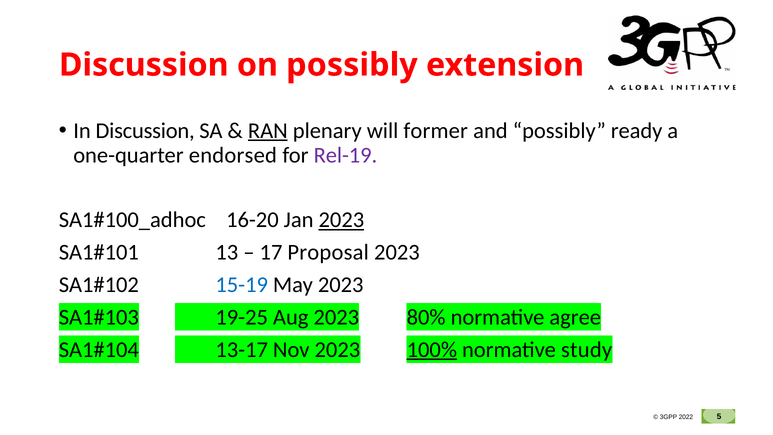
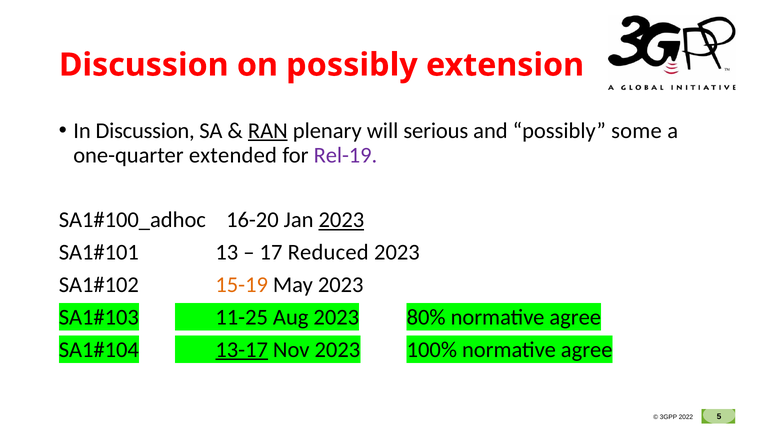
former: former -> serious (436, 131)
ready: ready -> some (636, 131)
endorsed: endorsed -> extended (233, 155)
Proposal: Proposal -> Reduced (328, 252)
15-19 colour: blue -> orange (242, 285)
19-25: 19-25 -> 11-25 (242, 317)
13-17 underline: none -> present (242, 349)
100% underline: present -> none (432, 349)
study: study -> agree (587, 349)
